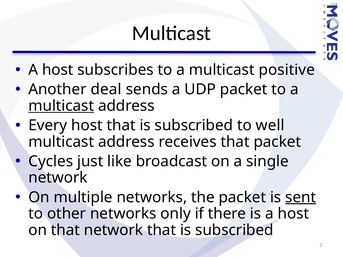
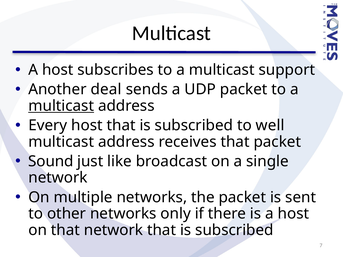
positive: positive -> support (287, 70)
Cycles: Cycles -> Sound (51, 161)
sent underline: present -> none (301, 197)
